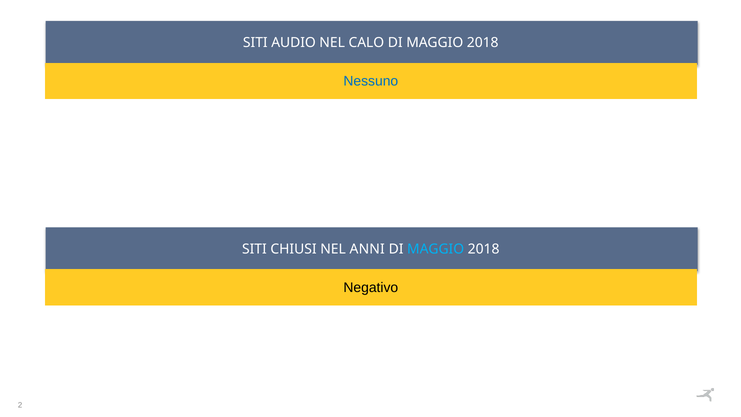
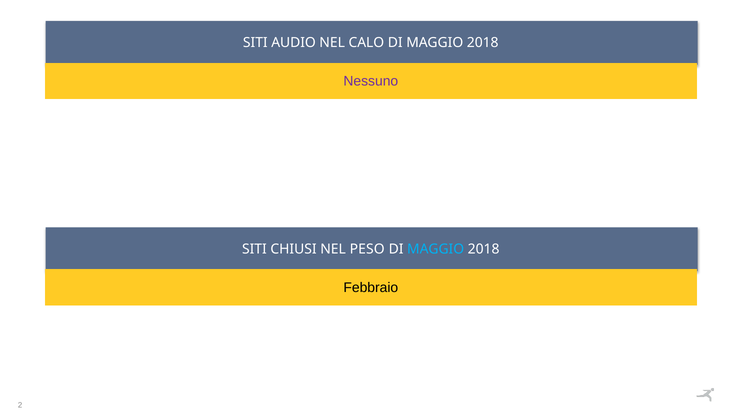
Nessuno colour: blue -> purple (371, 81)
ANNI: ANNI -> PESO (367, 249)
Negativo: Negativo -> Febbraio (371, 287)
